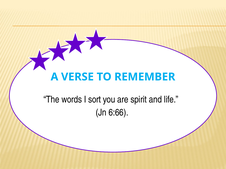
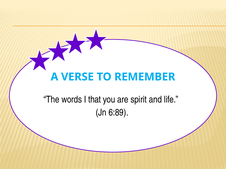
sort: sort -> that (95, 100)
6:66: 6:66 -> 6:89 (118, 113)
